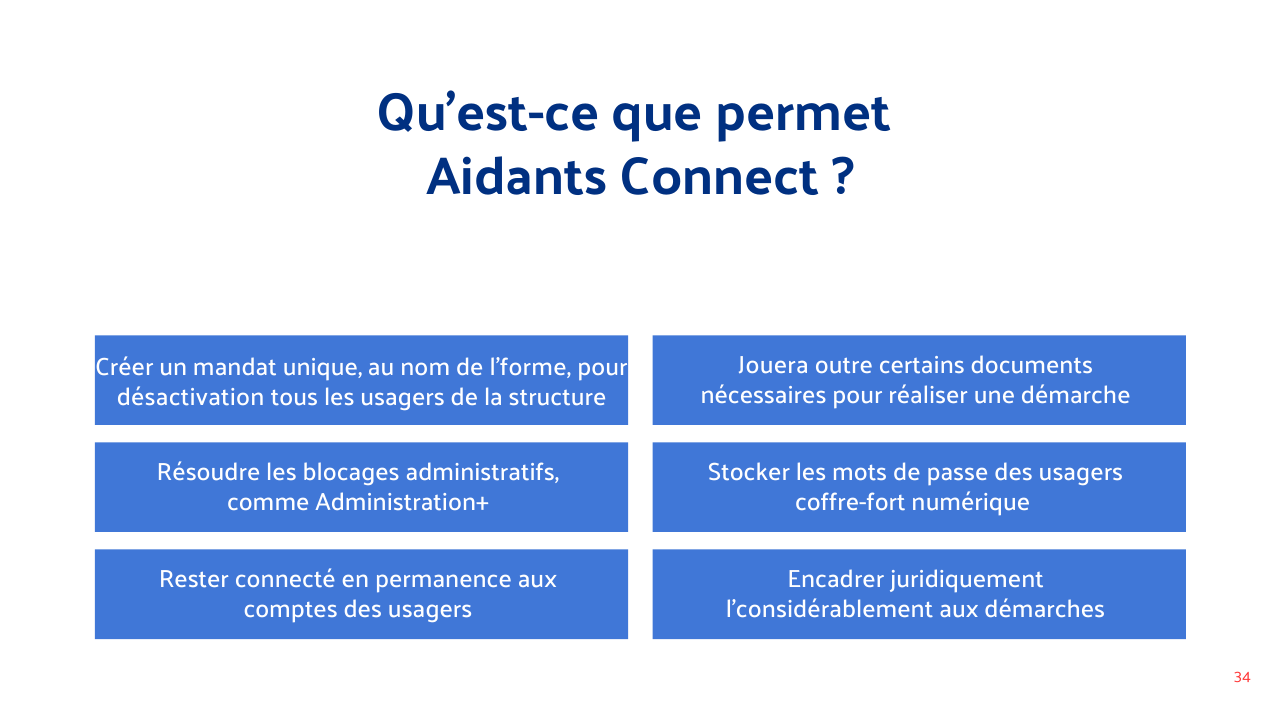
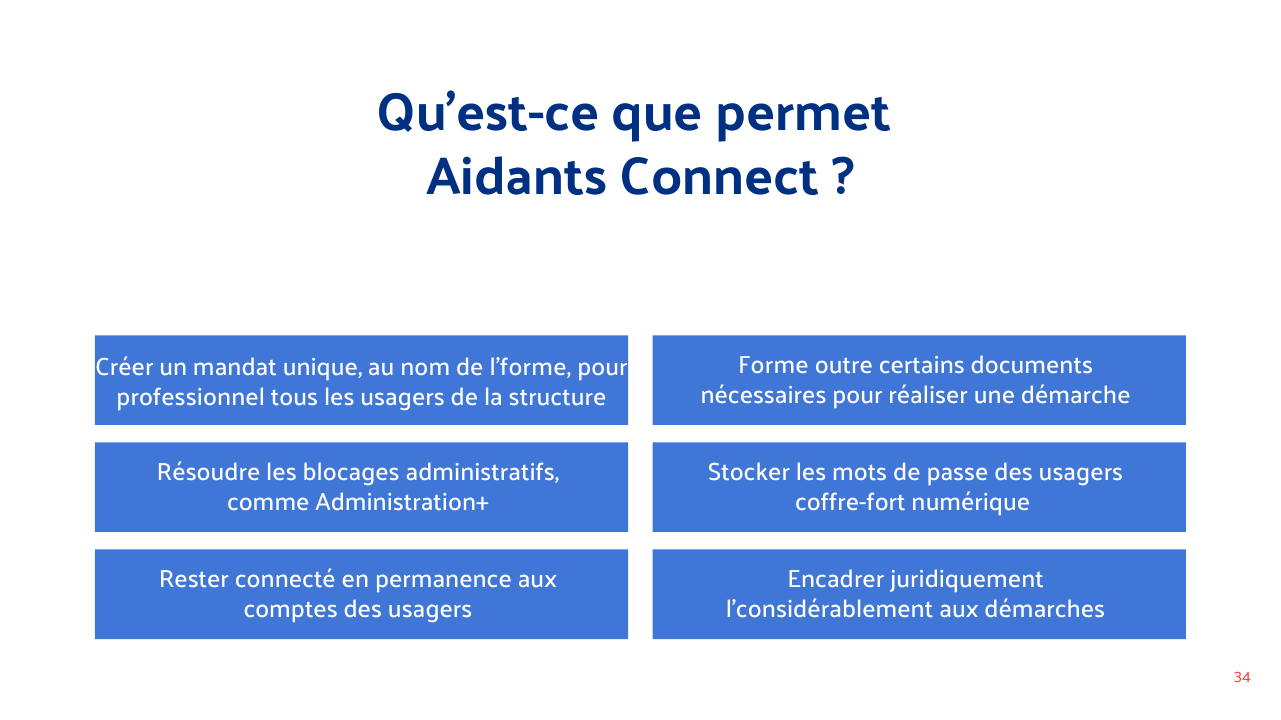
Jouera: Jouera -> Forme (773, 366)
désactivation: désactivation -> professionnel (191, 397)
